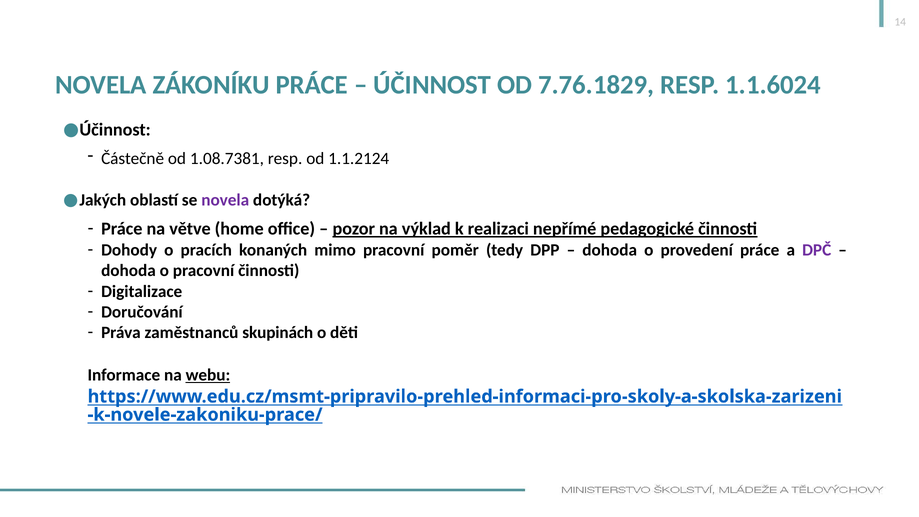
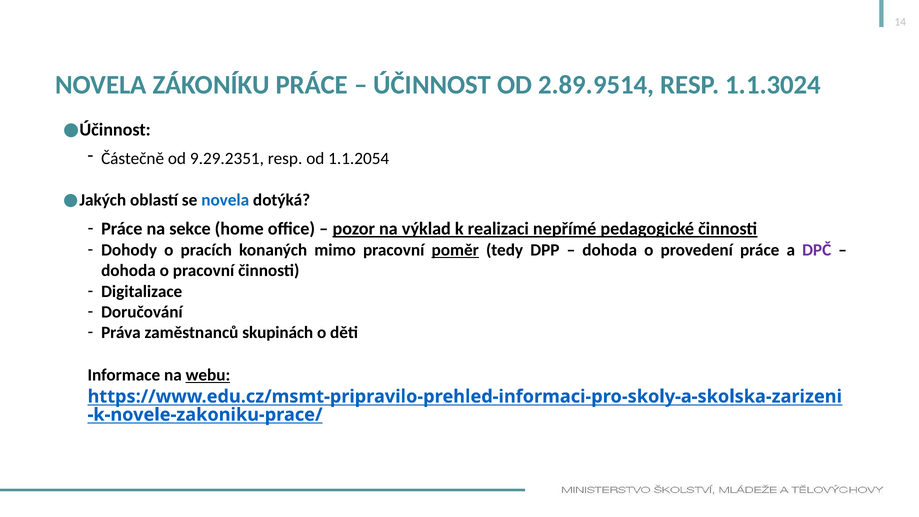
7.76.1829: 7.76.1829 -> 2.89.9514 (596, 85)
1.1.6024: 1.1.6024 -> 1.1.3024 (773, 85)
1.08.7381: 1.08.7381 -> 9.29.2351 (227, 158)
1.1.2124: 1.1.2124 -> 1.1.2054 (359, 158)
novela colour: purple -> blue (225, 200)
větve: větve -> sekce (190, 229)
poměr underline: none -> present (455, 250)
